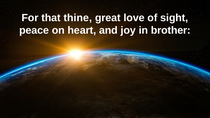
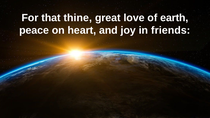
sight: sight -> earth (174, 18)
brother: brother -> friends (171, 30)
